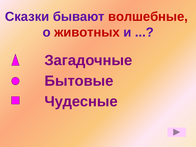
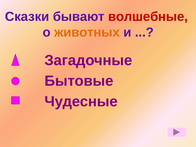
животных colour: red -> orange (87, 32)
